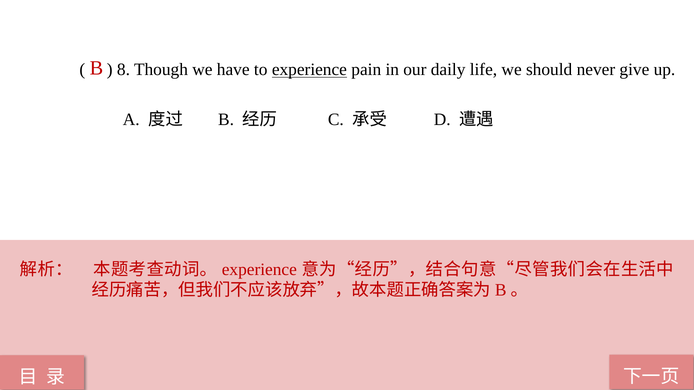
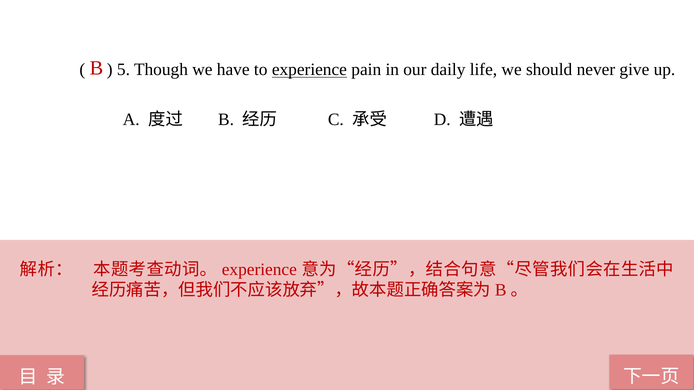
8: 8 -> 5 (124, 70)
